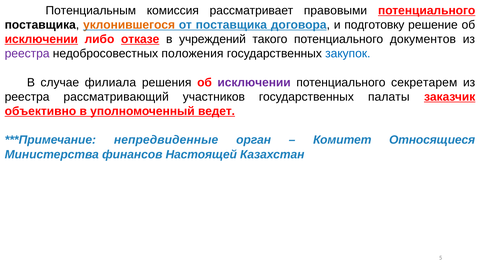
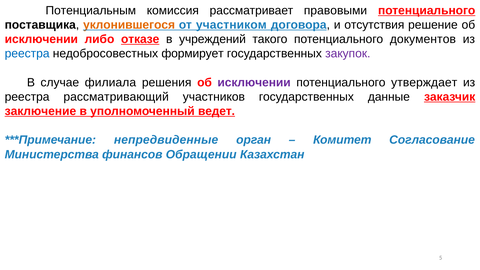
от поставщика: поставщика -> участником (231, 25)
подготовку: подготовку -> отсутствия (374, 25)
исключении underline: present -> none (41, 39)
реестра colour: purple -> blue (27, 54)
положения: положения -> формирует (193, 54)
закупок colour: blue -> purple (348, 54)
секретарем: секретарем -> утверждает (424, 82)
палаты: палаты -> данные (389, 97)
объективно: объективно -> заключение (40, 111)
Относящиеся: Относящиеся -> Согласование (432, 140)
Настоящей: Настоящей -> Обращении (201, 154)
